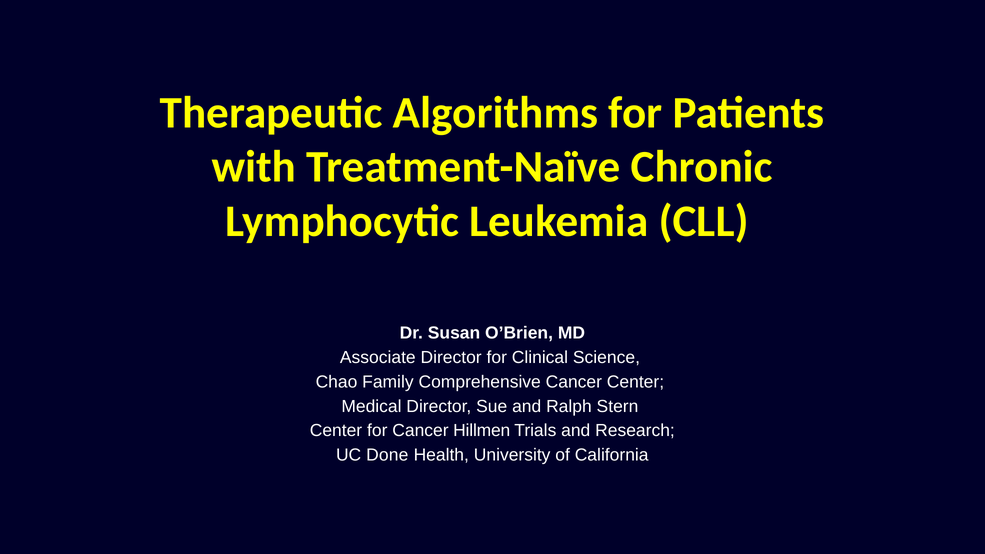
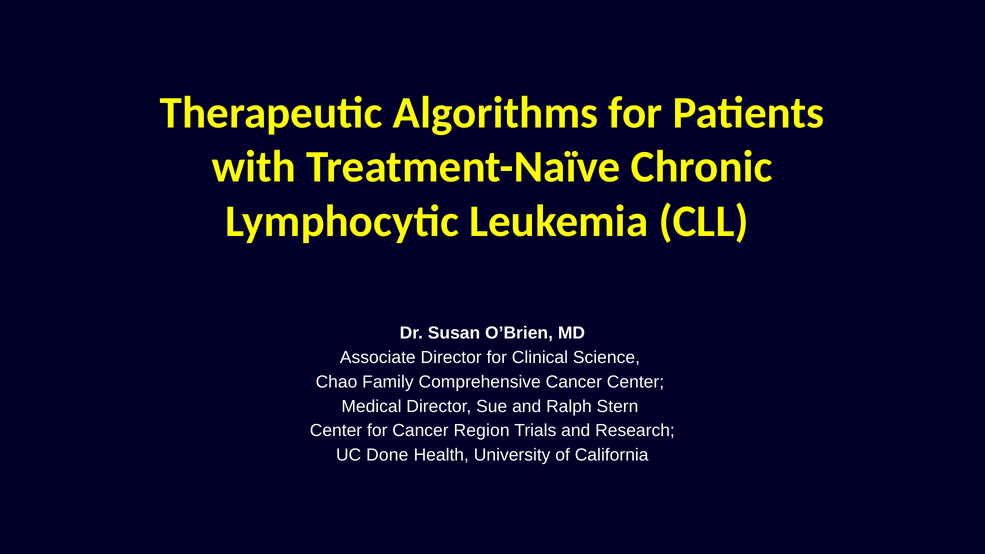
Hillmen: Hillmen -> Region (482, 431)
